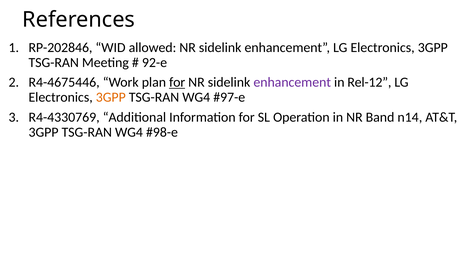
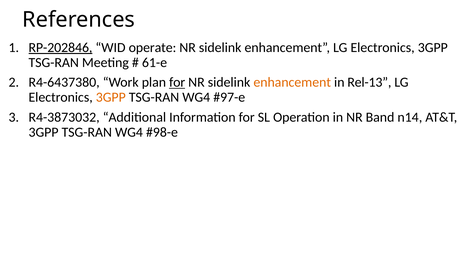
RP-202846 underline: none -> present (60, 48)
allowed: allowed -> operate (152, 48)
92-e: 92-e -> 61-e (155, 62)
R4-4675446: R4-4675446 -> R4-6437380 (64, 82)
enhancement colour: purple -> orange (292, 82)
Rel-12: Rel-12 -> Rel-13 (369, 82)
R4-4330769: R4-4330769 -> R4-3873032 (64, 117)
